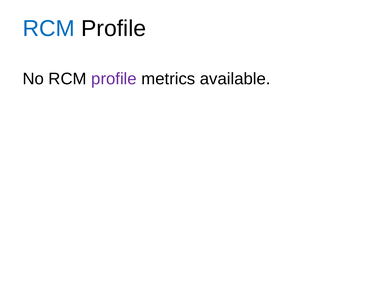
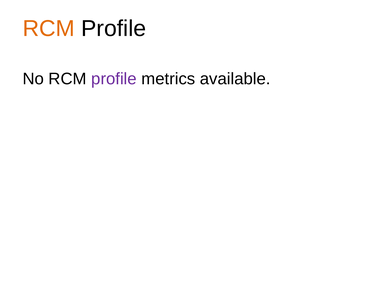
RCM colour: blue -> orange (49, 29)
